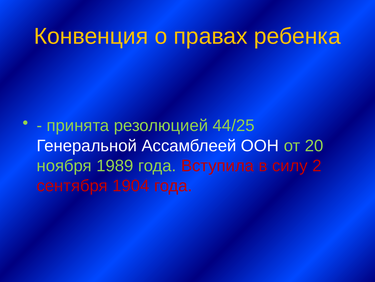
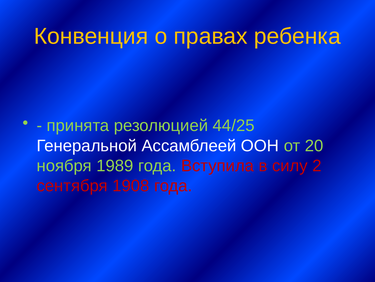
1904: 1904 -> 1908 (131, 185)
